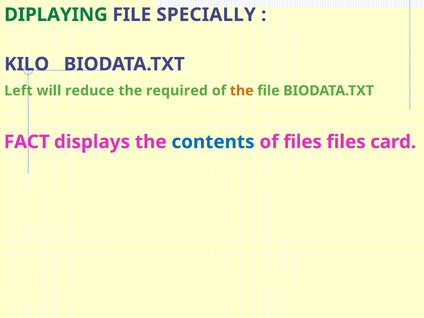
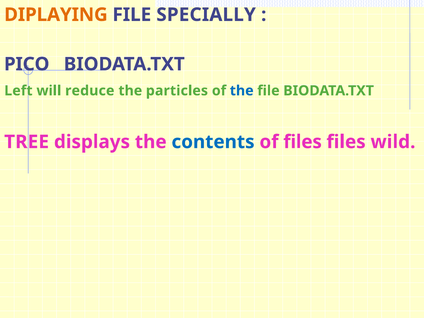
DIPLAYING colour: green -> orange (56, 15)
KILO: KILO -> PICO (27, 64)
required: required -> particles (177, 91)
the colour: orange -> blue (242, 91)
FACT: FACT -> TREE (27, 142)
card: card -> wild (393, 142)
